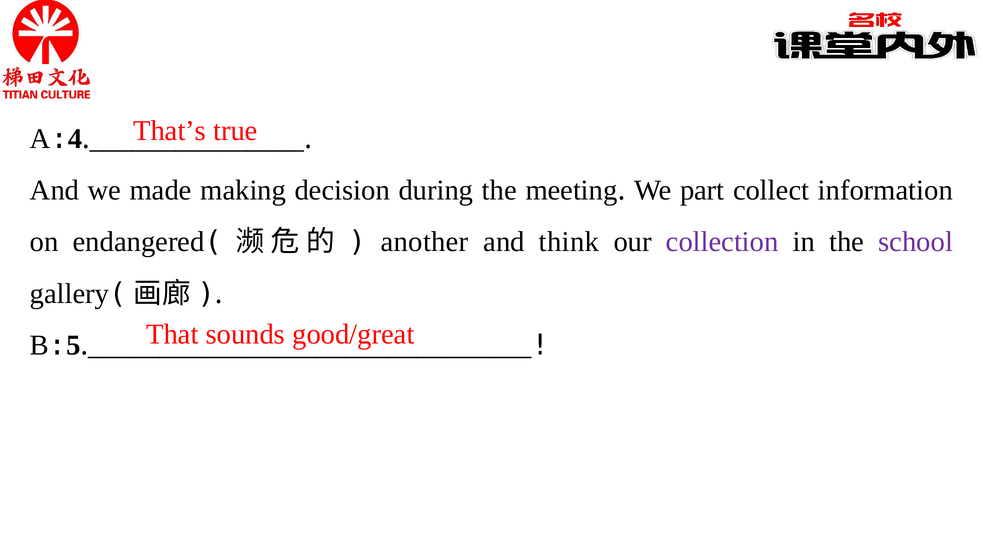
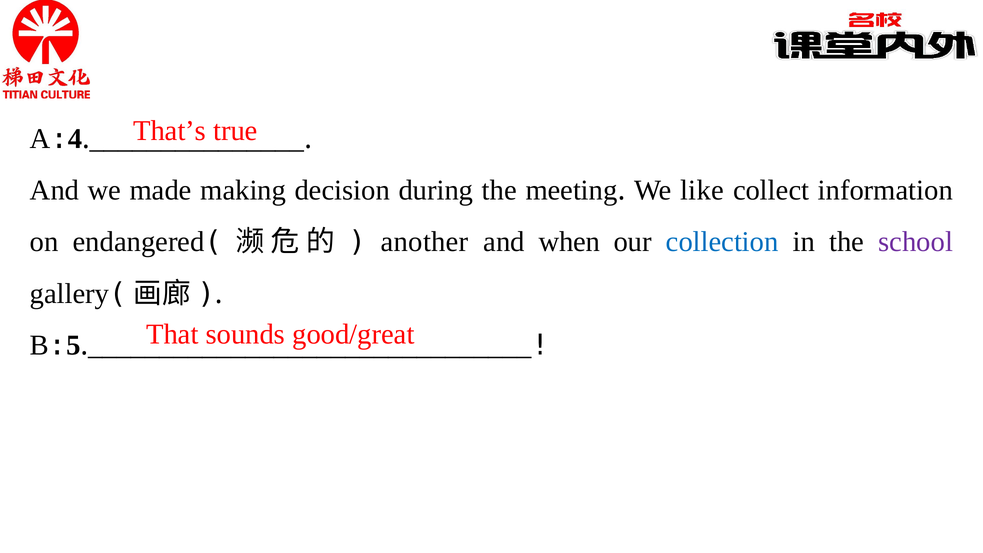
part: part -> like (702, 190)
think: think -> when (569, 242)
collection colour: purple -> blue (722, 242)
